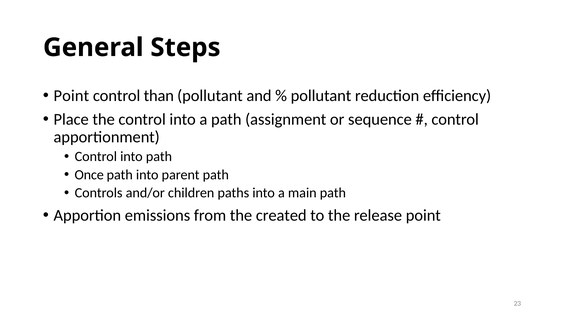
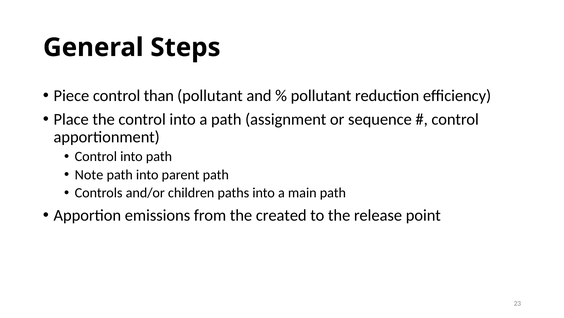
Point: Point -> Piece (71, 95)
Once: Once -> Note (89, 174)
